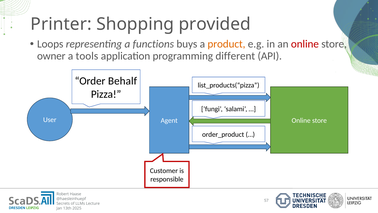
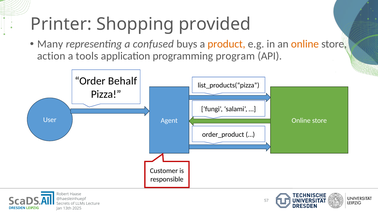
Loops: Loops -> Many (50, 44)
functions: functions -> confused (153, 44)
online colour: red -> orange (305, 44)
owner: owner -> action (51, 56)
different: different -> program (235, 56)
